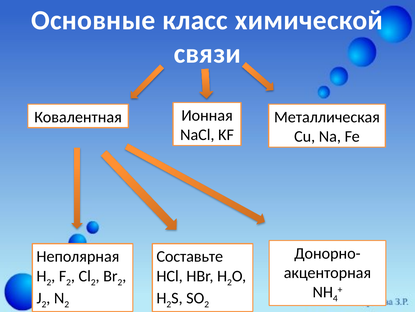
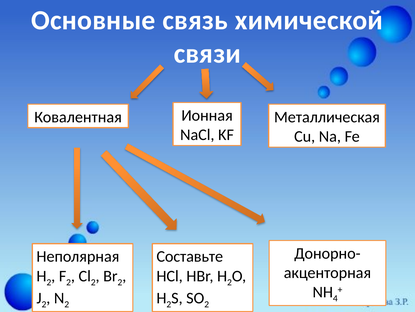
класс: класс -> связь (195, 20)
